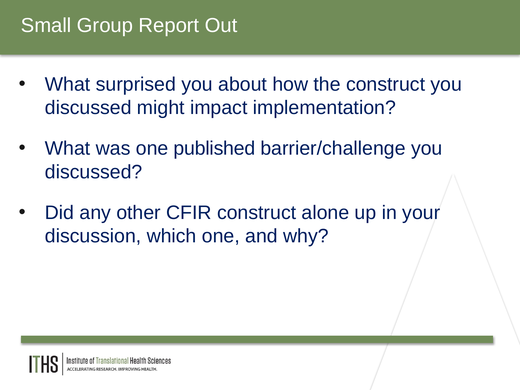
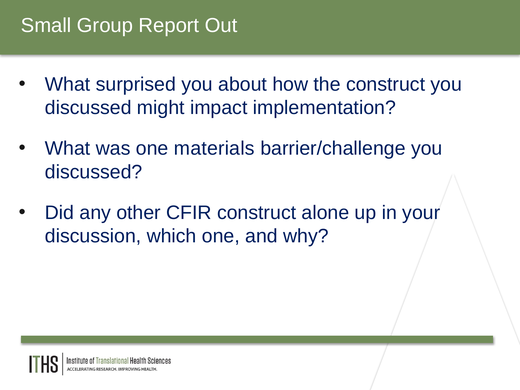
published: published -> materials (214, 148)
